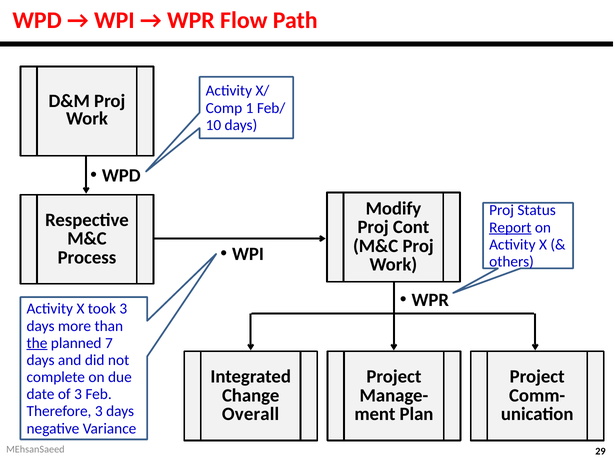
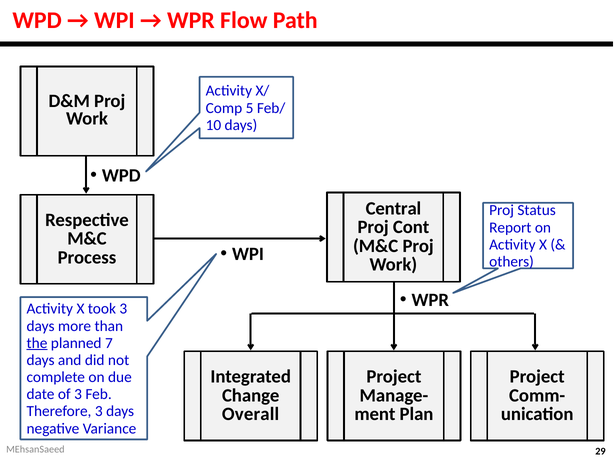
1: 1 -> 5 (250, 108)
Modify: Modify -> Central (393, 208)
Report underline: present -> none (510, 227)
